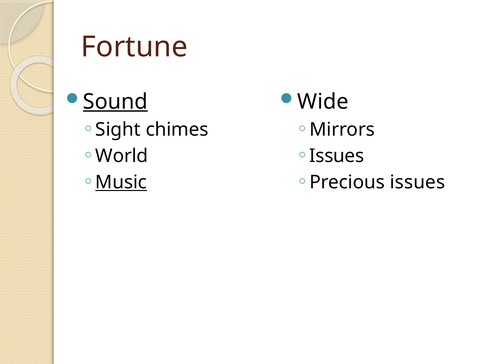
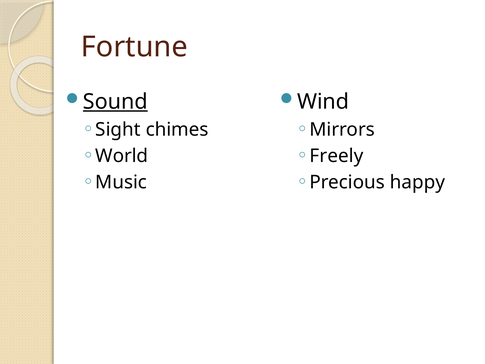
Wide: Wide -> Wind (323, 102)
Issues: Issues -> Freely (337, 156)
Music underline: present -> none (121, 182)
Precious issues: issues -> happy (417, 182)
